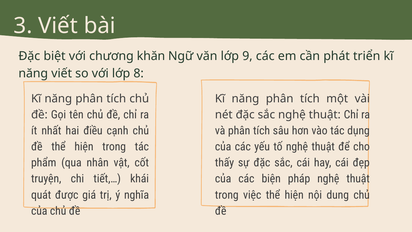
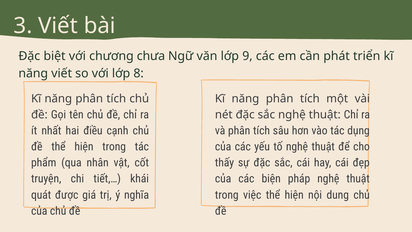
khăn: khăn -> chưa (151, 56)
